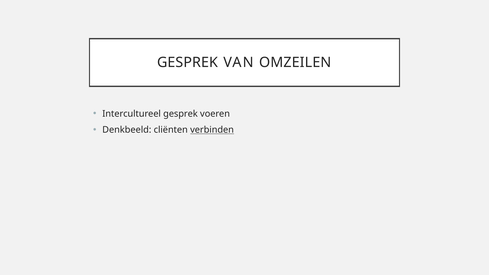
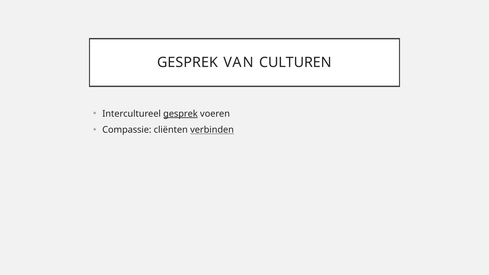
OMZEILEN: OMZEILEN -> CULTUREN (295, 62)
gesprek underline: none -> present (180, 114)
Denkbeeld: Denkbeeld -> Compassie (127, 130)
